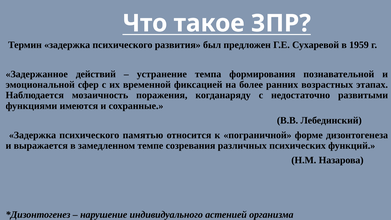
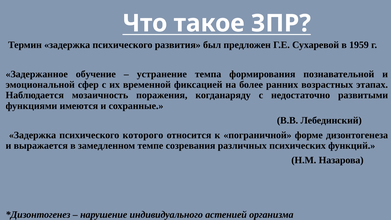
действий: действий -> обучение (96, 74)
памятью: памятью -> которого (143, 135)
